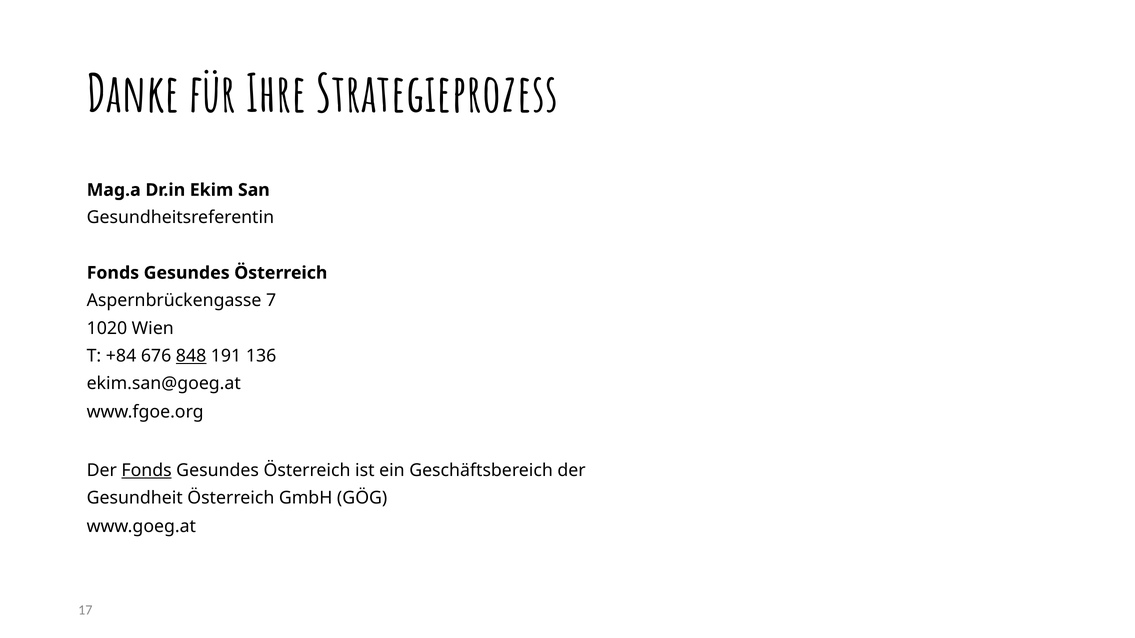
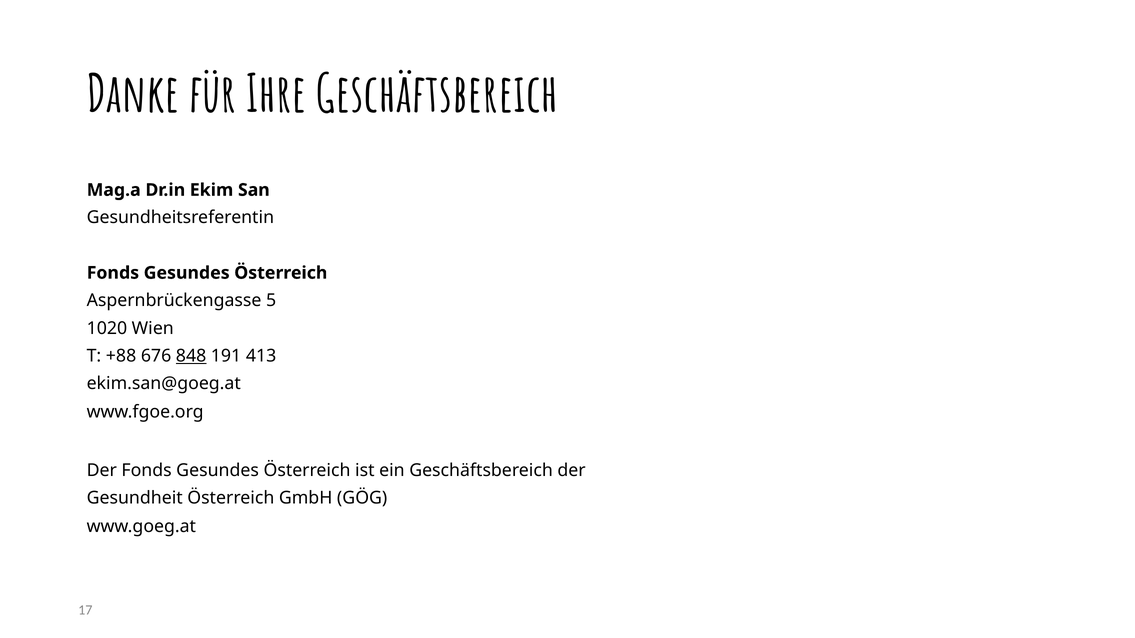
Ihre Strategieprozess: Strategieprozess -> Geschäftsbereich (437, 95)
7: 7 -> 5 (271, 301)
+84: +84 -> +88 (121, 356)
136: 136 -> 413 (261, 356)
Fonds underline: present -> none (147, 471)
